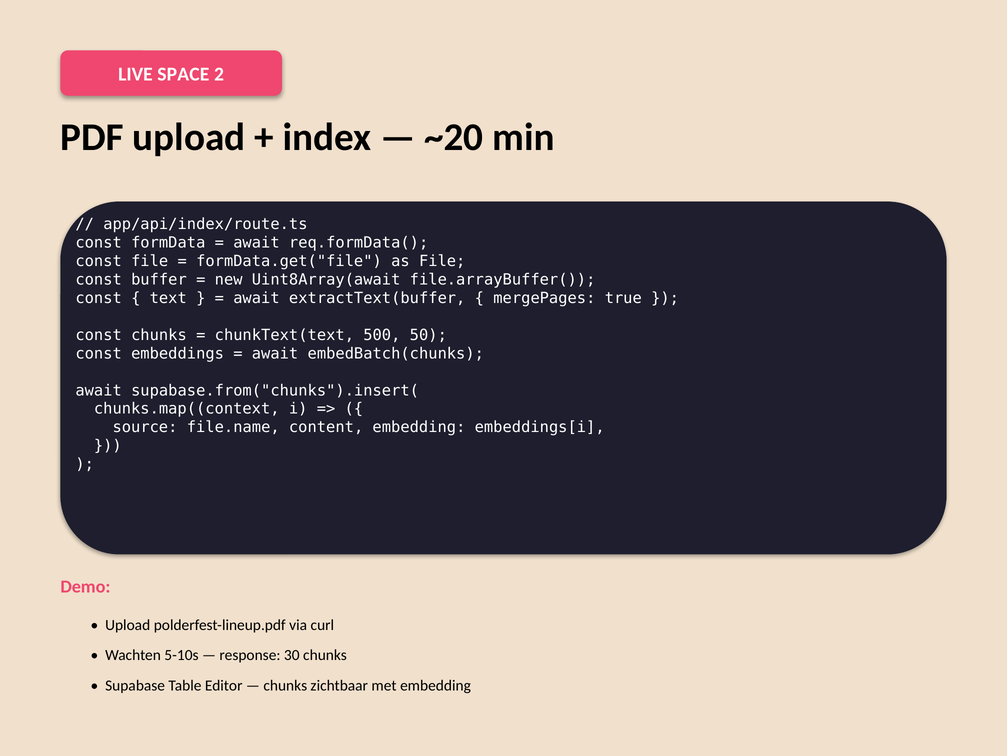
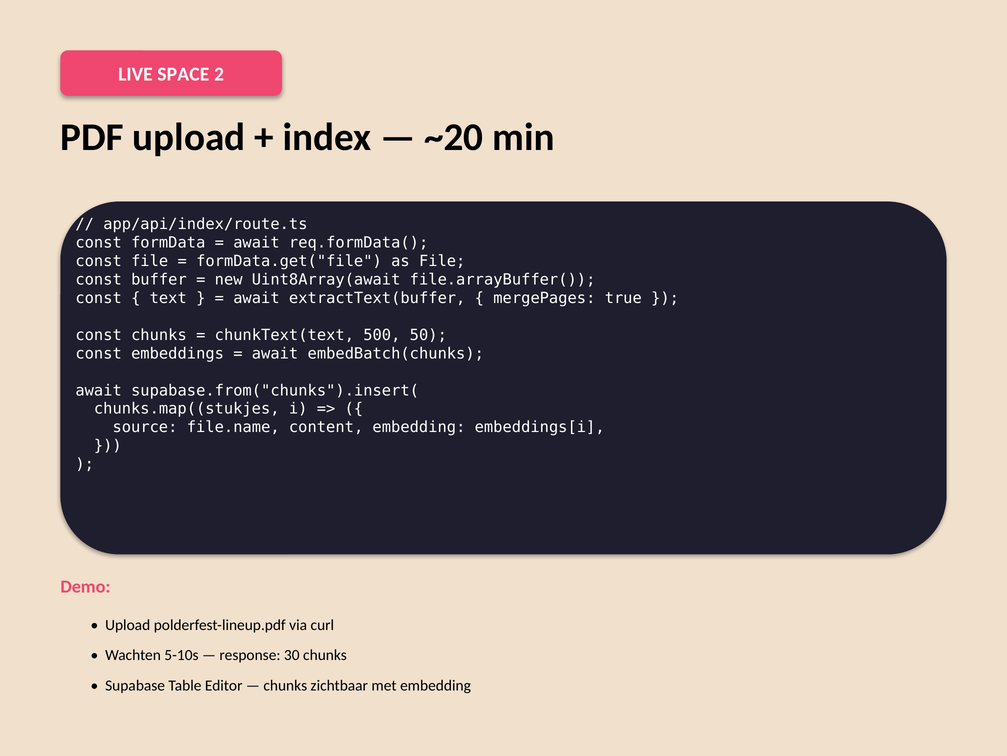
chunks.map((context: chunks.map((context -> chunks.map((stukjes (187, 409)
